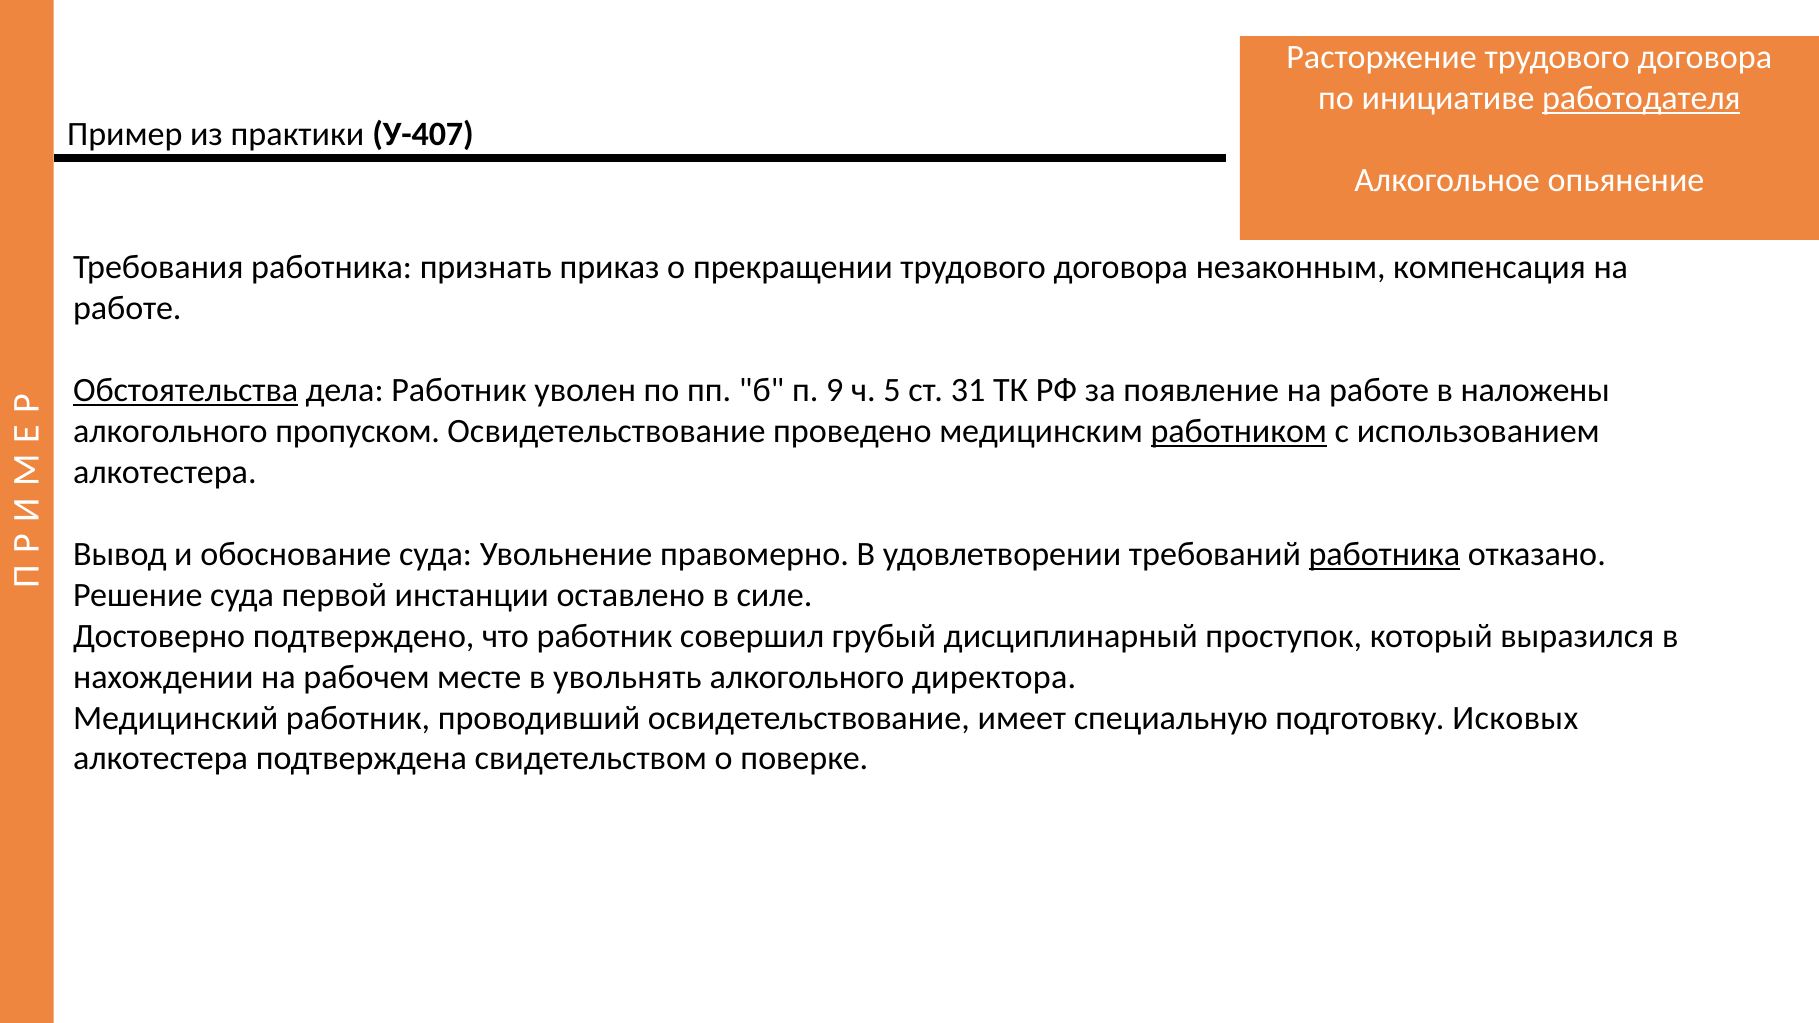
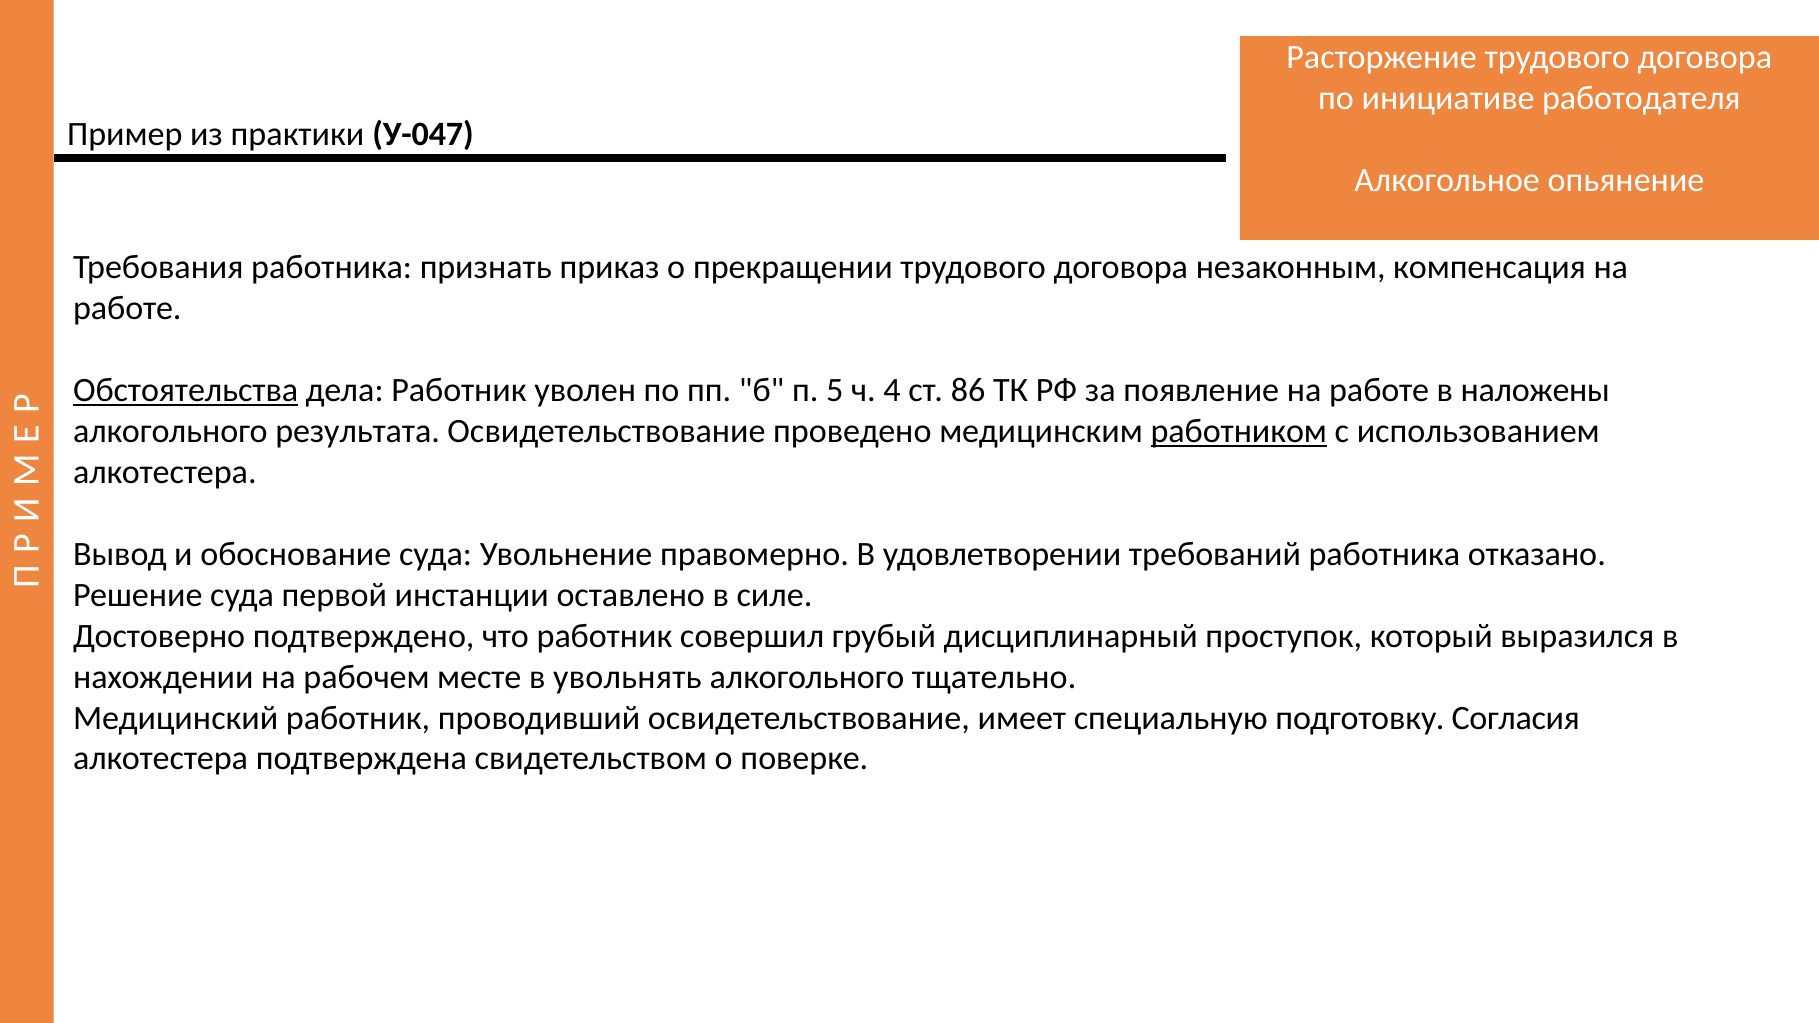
работодателя underline: present -> none (1641, 98)
У-407: У-407 -> У-047 (423, 134)
9: 9 -> 5 (835, 390)
5: 5 -> 4 (892, 390)
31: 31 -> 86 (968, 390)
пропуском: пропуском -> результата (358, 431)
работника underline: present -> none (1384, 554)
директора: директора -> тщательно (994, 677)
Исковых: Исковых -> Согласия (1516, 718)
